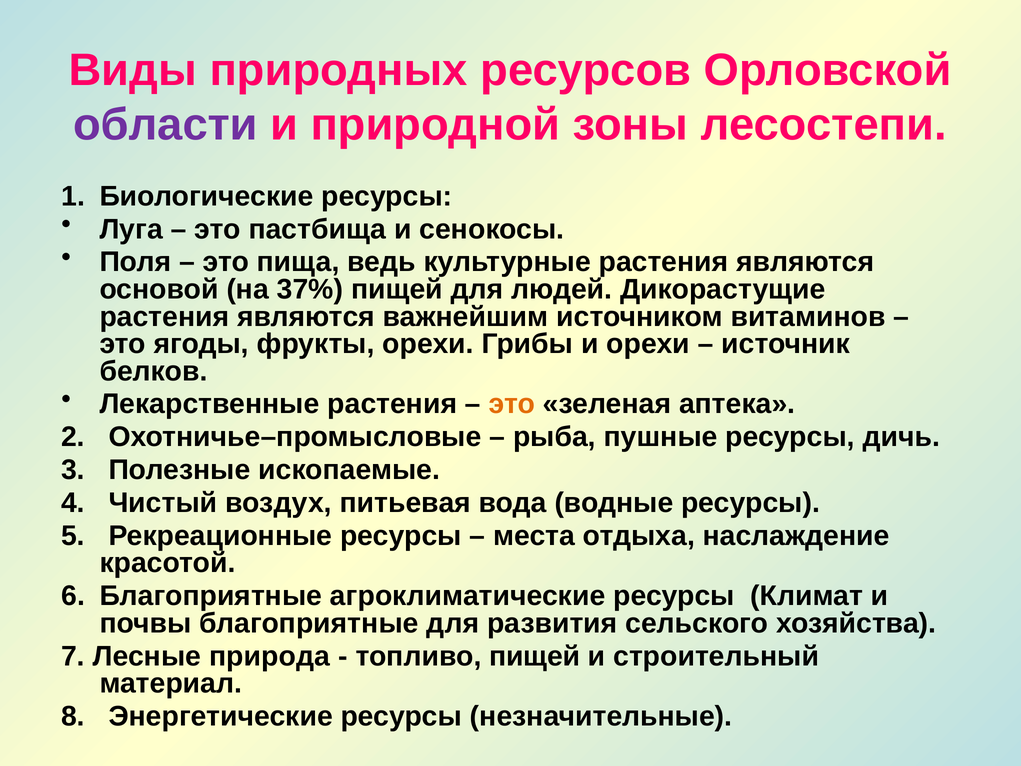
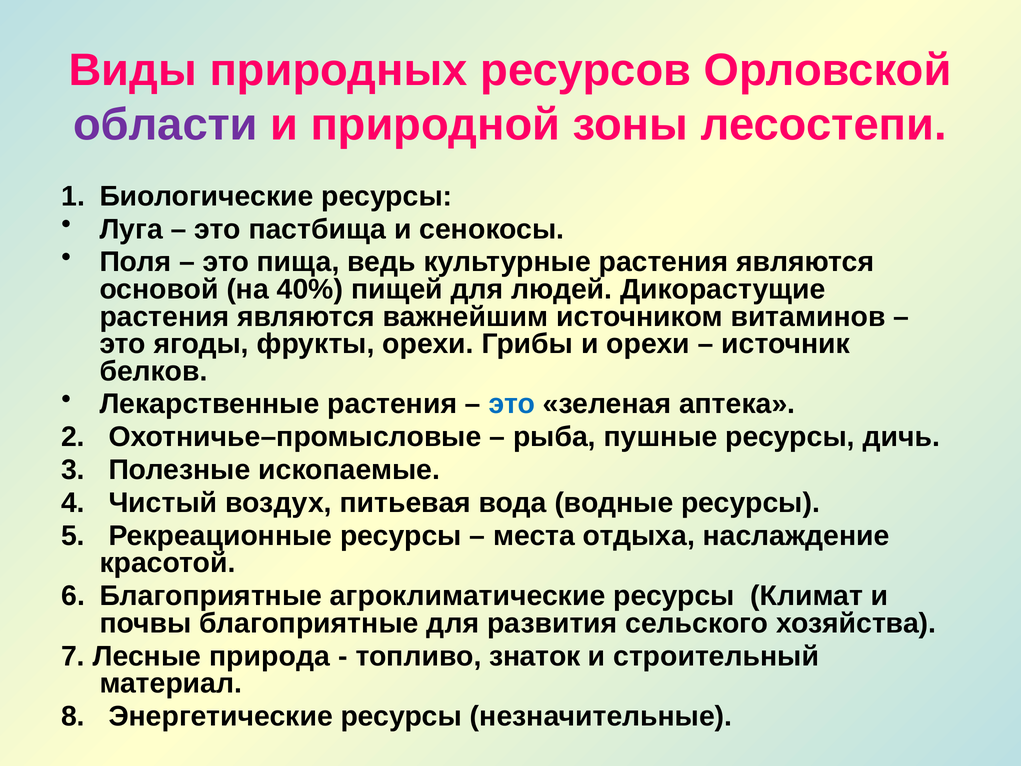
37%: 37% -> 40% (310, 289)
это colour: orange -> blue (512, 404)
топливо пищей: пищей -> знаток (535, 656)
